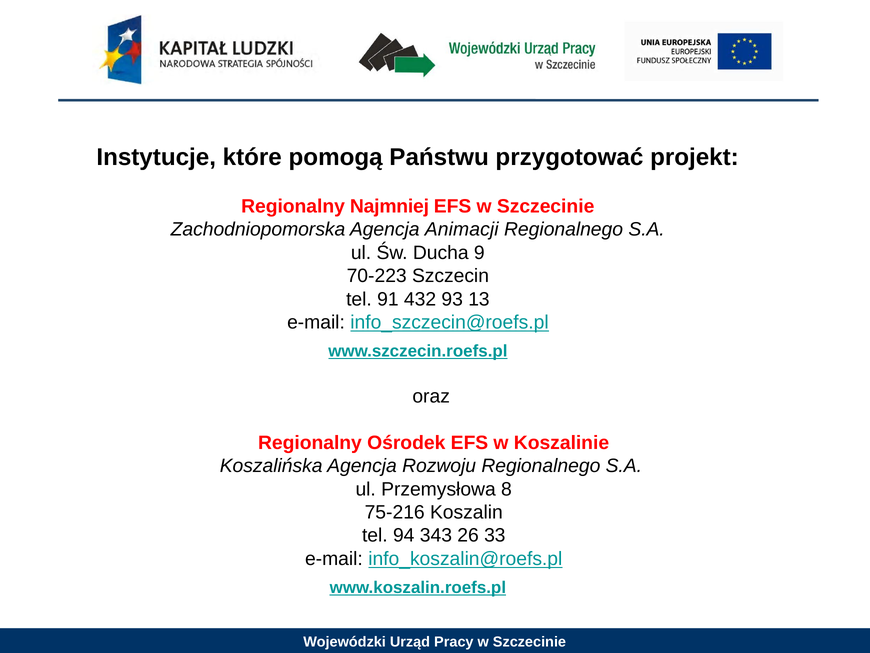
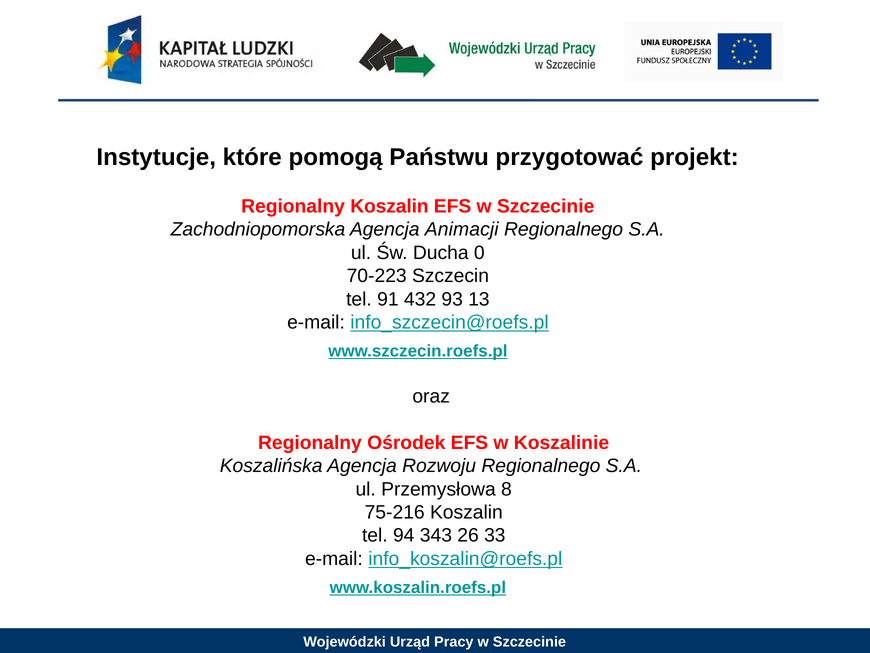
Regionalny Najmniej: Najmniej -> Koszalin (389, 206)
9: 9 -> 0 (479, 253)
